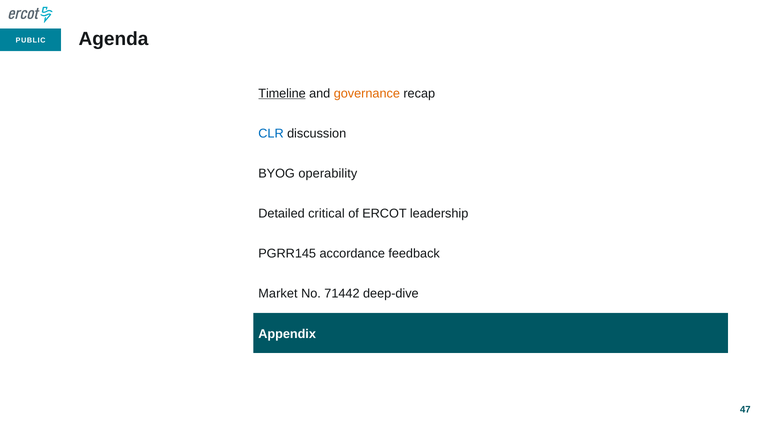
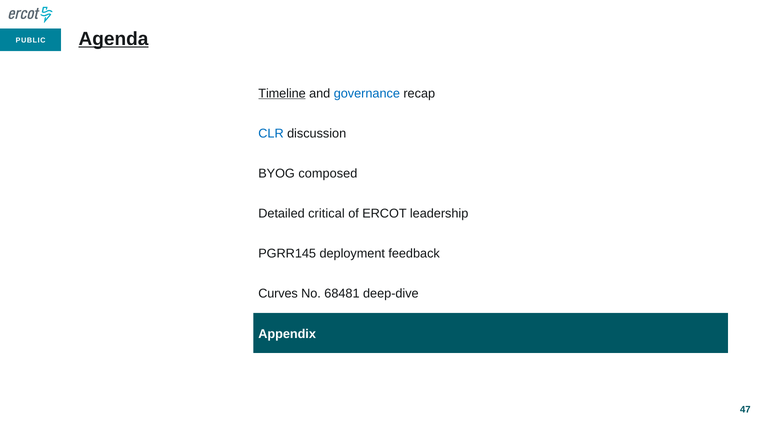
Agenda underline: none -> present (113, 39)
governance colour: orange -> blue (367, 93)
operability: operability -> composed (328, 173)
accordance: accordance -> deployment (352, 253)
Market: Market -> Curves (278, 293)
71442: 71442 -> 68481 (342, 293)
